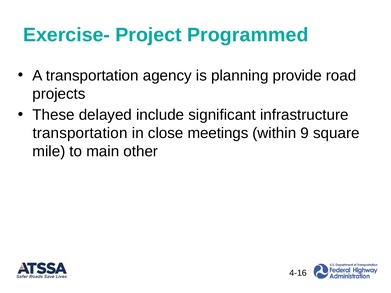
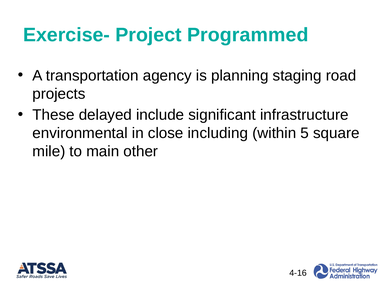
provide: provide -> staging (297, 76)
transportation: transportation -> environmental (80, 133)
meetings: meetings -> including (218, 133)
9: 9 -> 5 (305, 133)
